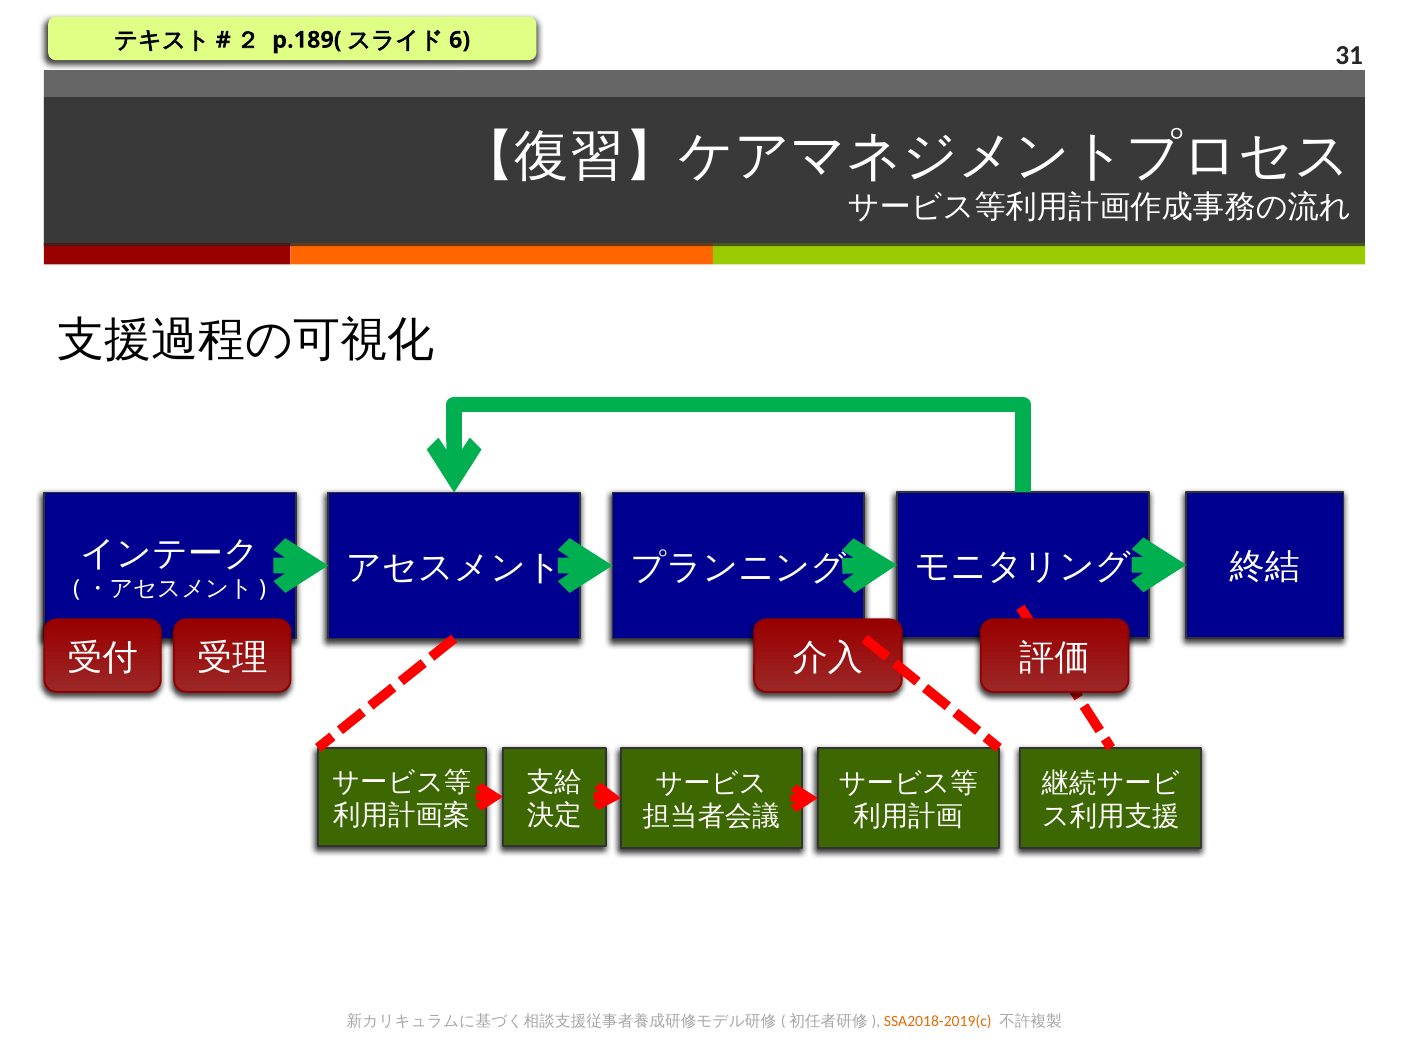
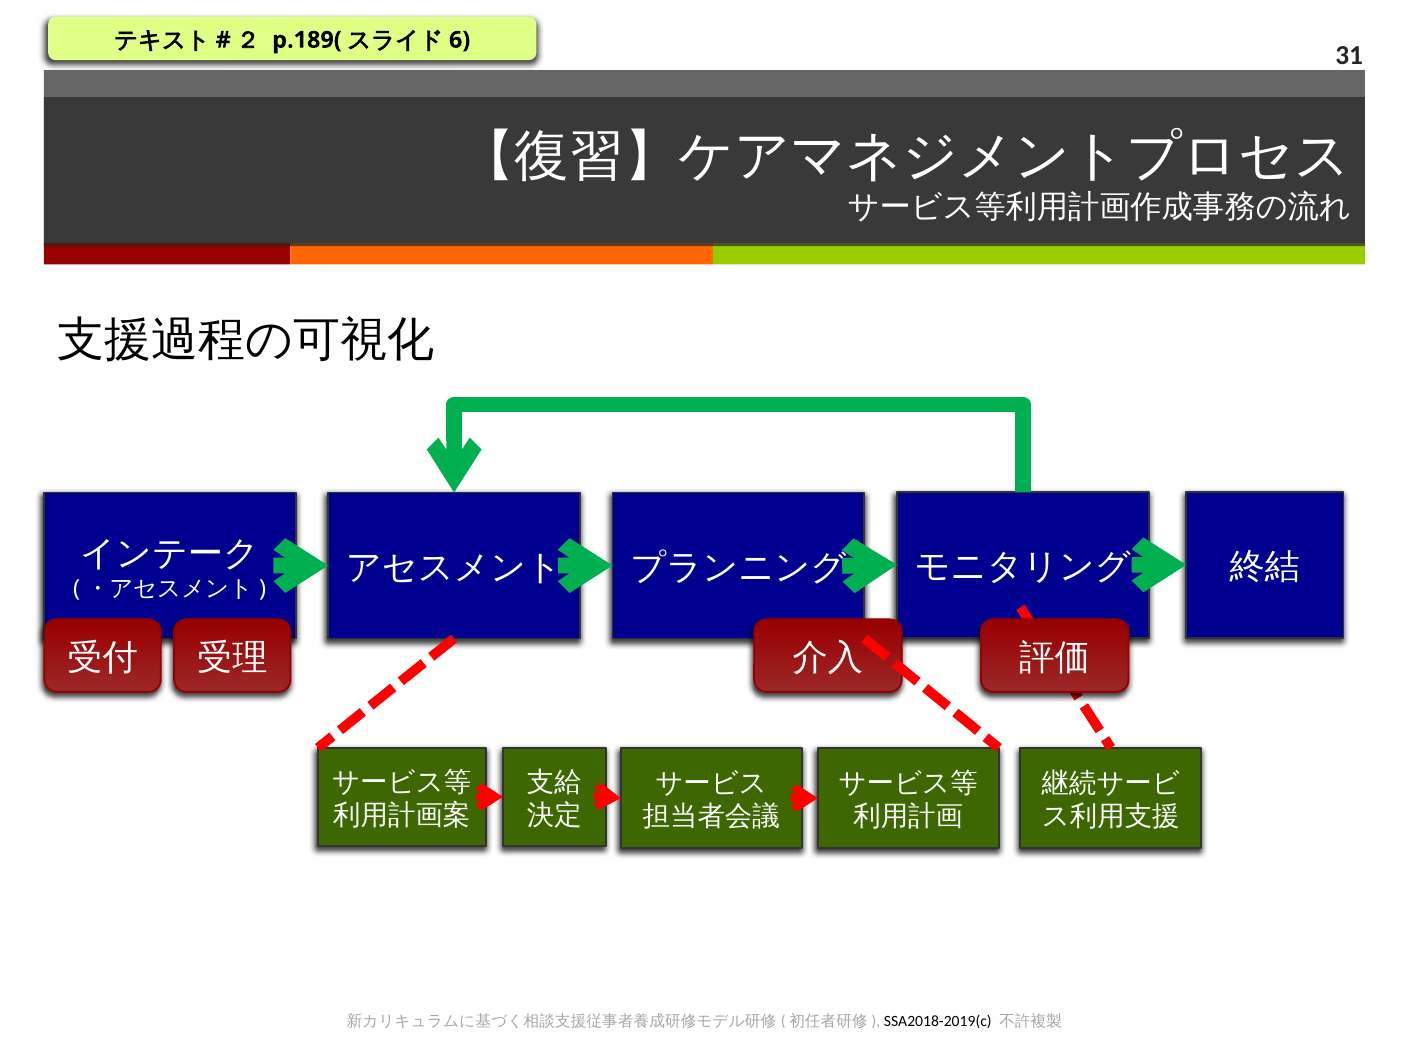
SSA2018-2019(c colour: orange -> black (938, 1021)
